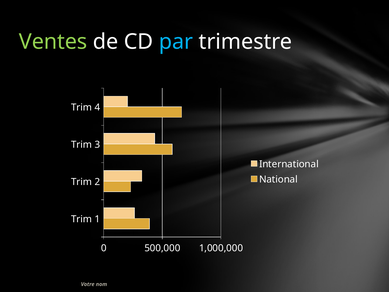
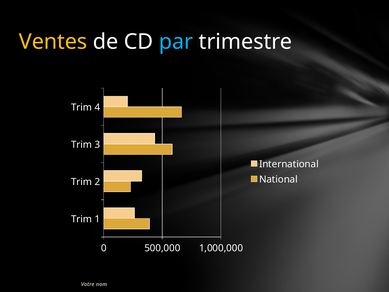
Ventes colour: light green -> yellow (53, 42)
